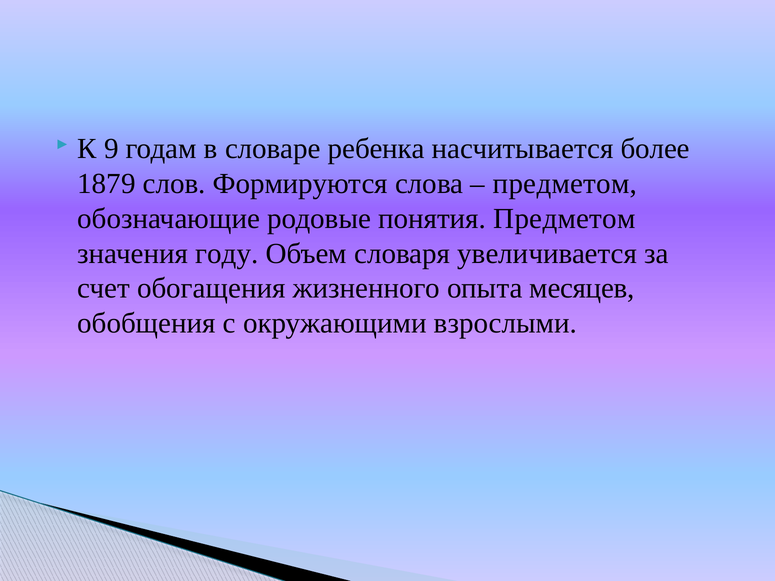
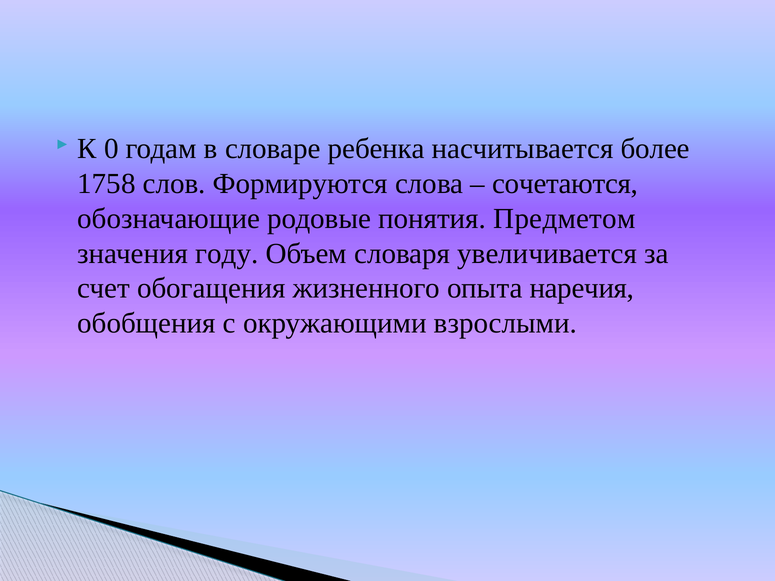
9: 9 -> 0 (111, 149)
1879: 1879 -> 1758 (106, 184)
предметом: предметом -> сочетаются (565, 184)
месяцев: месяцев -> наречия (582, 289)
